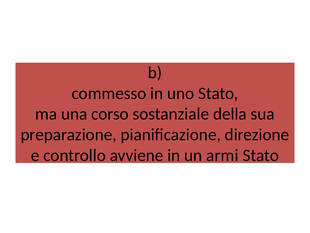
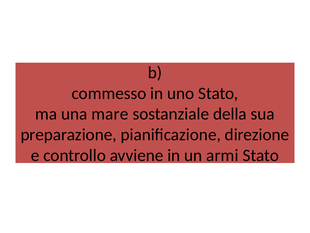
corso: corso -> mare (110, 114)
